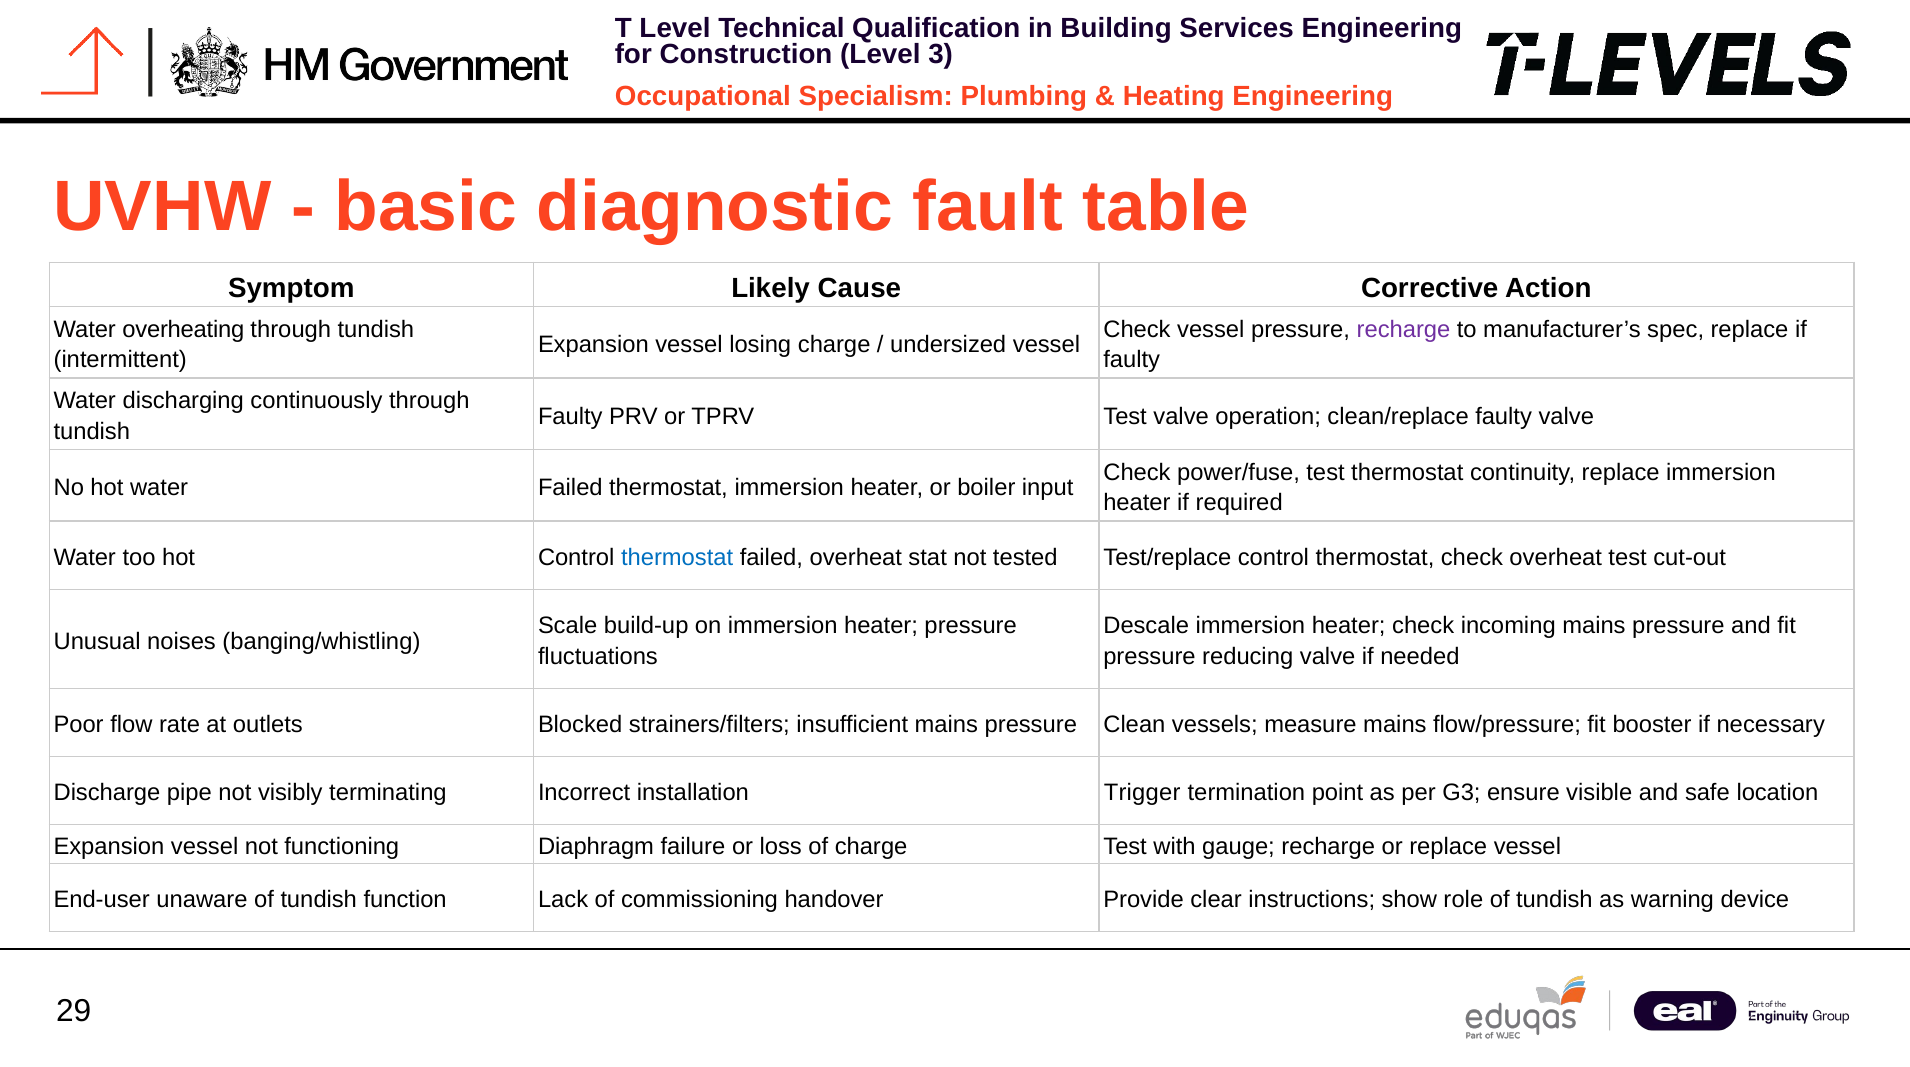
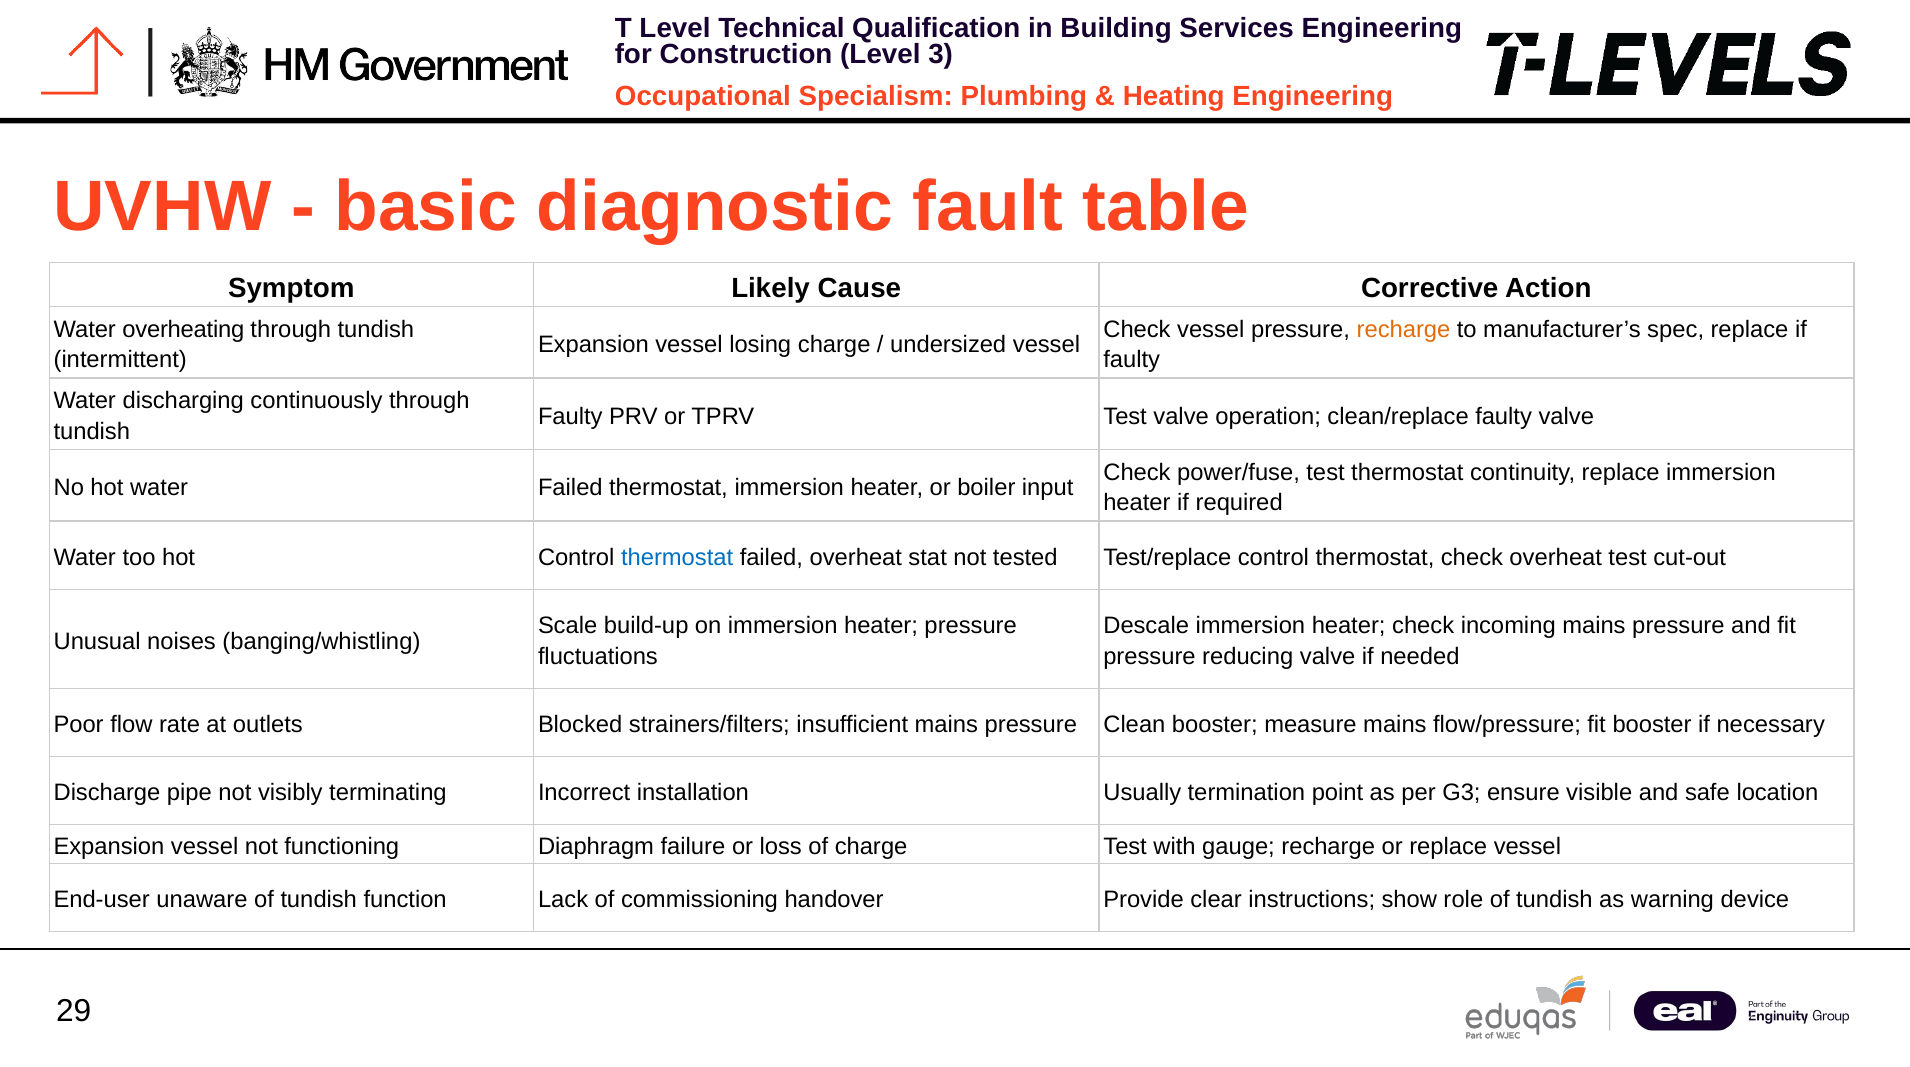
recharge colour: purple -> orange (1404, 330)
Clean vessels: vessels -> booster (1215, 725)
Trigger: Trigger -> Usually (1142, 793)
